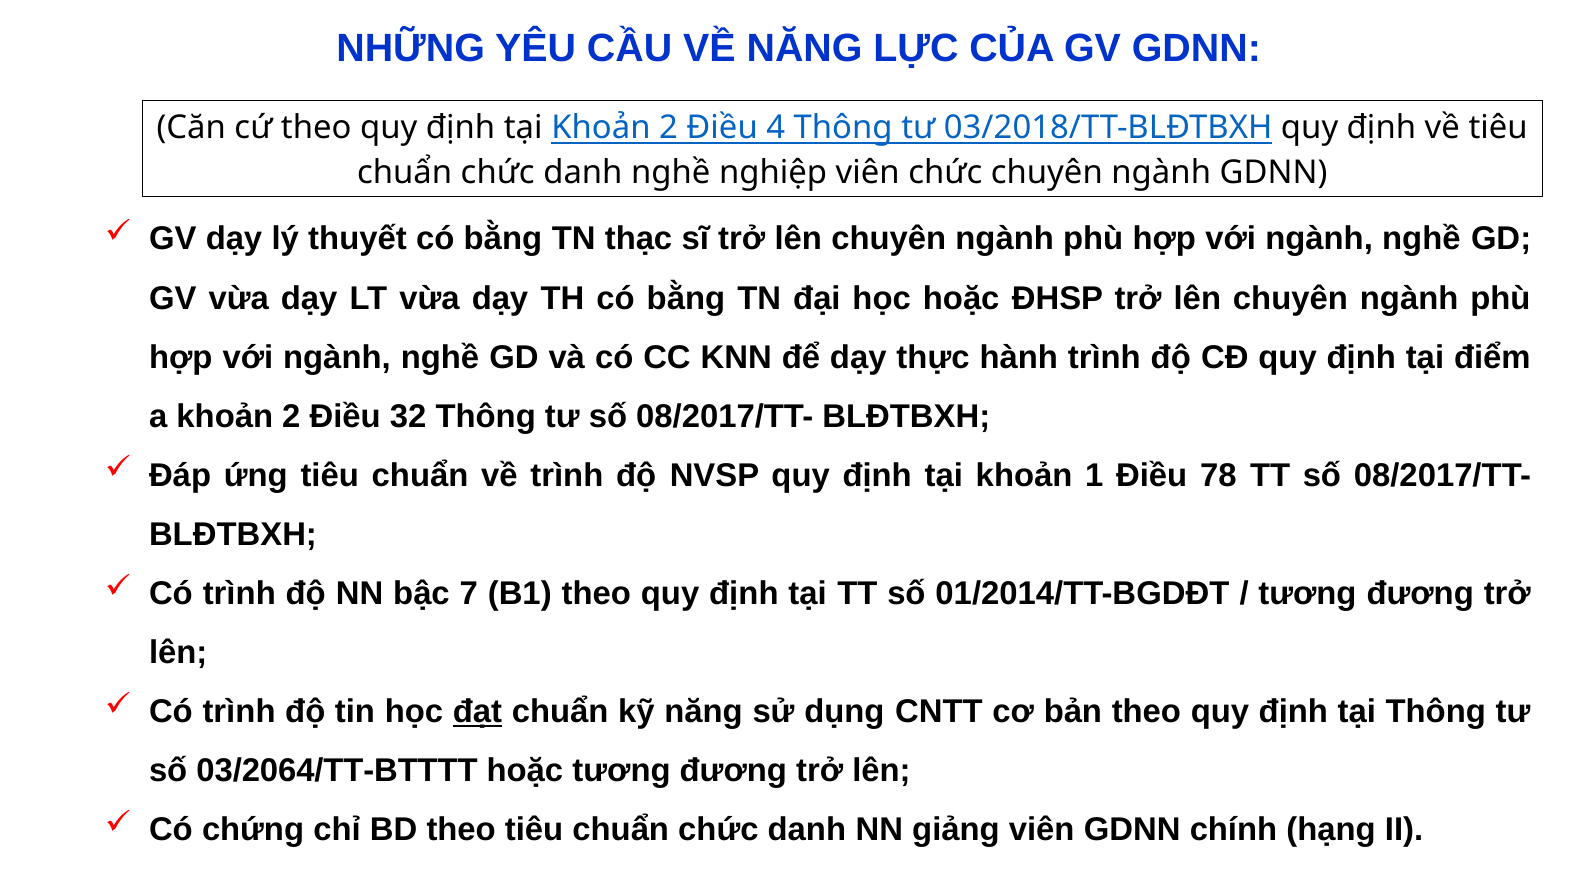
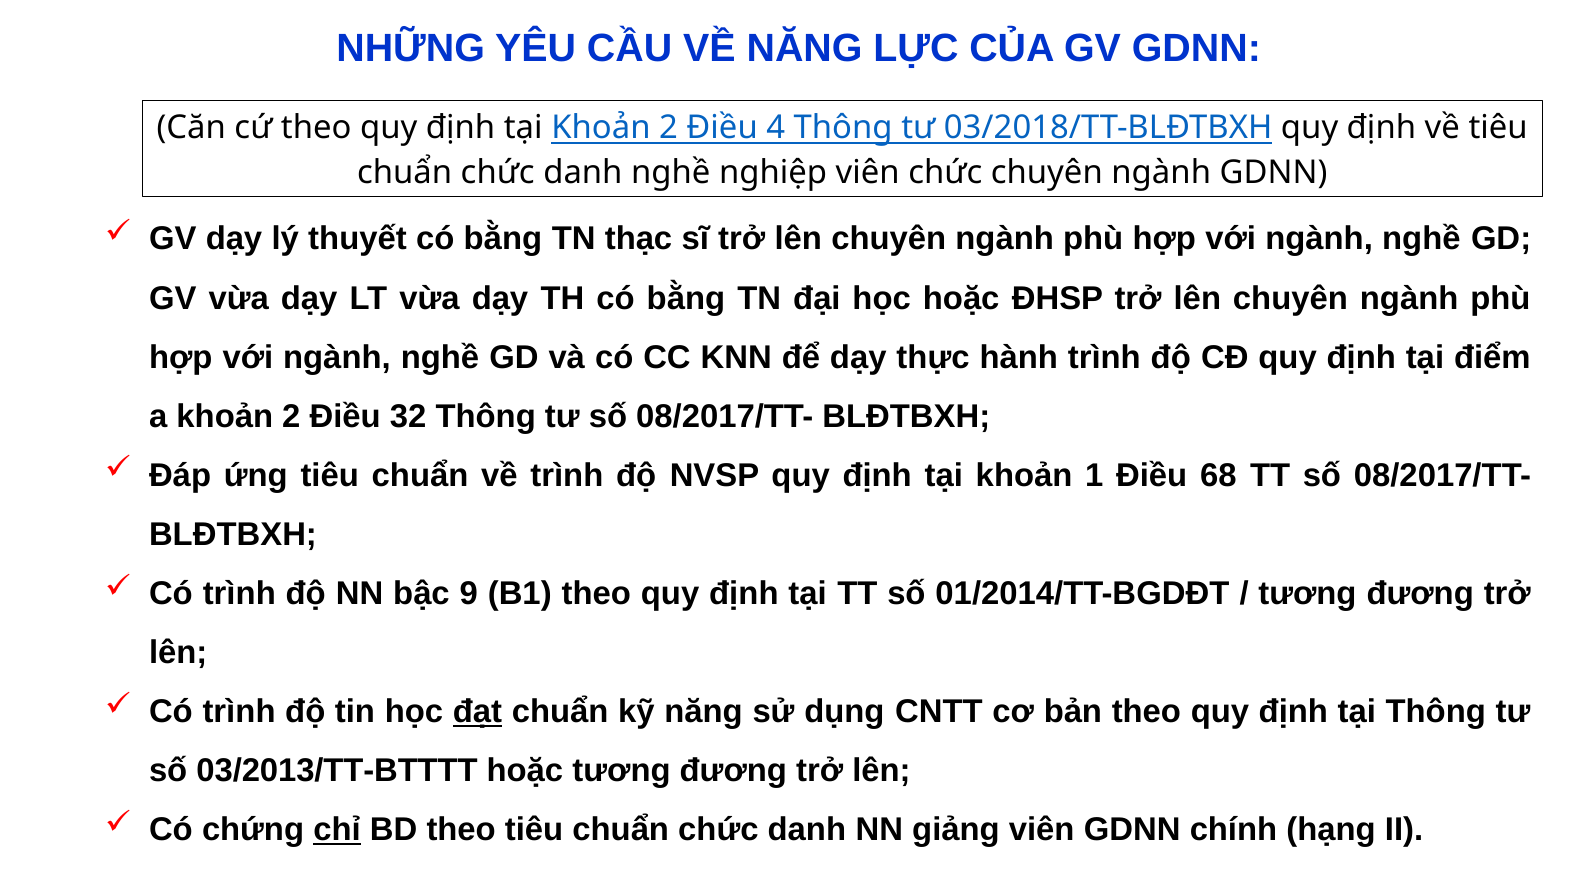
78: 78 -> 68 (1218, 475)
7: 7 -> 9 (469, 593)
03/2064/TT-BTTTT: 03/2064/TT-BTTTT -> 03/2013/TT-BTTTT (337, 771)
chỉ underline: none -> present (337, 830)
